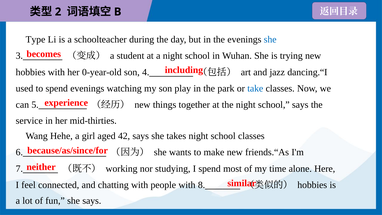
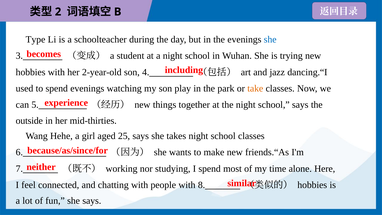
0-year-old: 0-year-old -> 2-year-old (102, 72)
take colour: blue -> orange (255, 88)
service: service -> outside (29, 121)
42: 42 -> 25 (124, 136)
